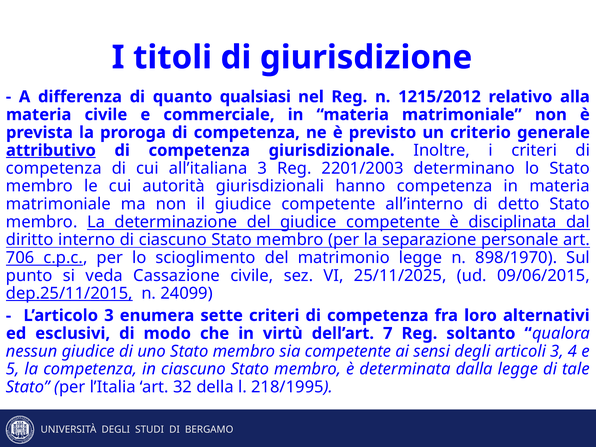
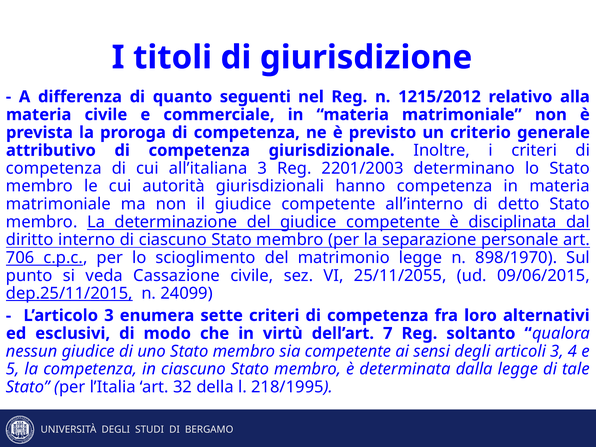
qualsiasi: qualsiasi -> seguenti (255, 97)
attributivo underline: present -> none (51, 150)
25/11/2025: 25/11/2025 -> 25/11/2055 (400, 276)
